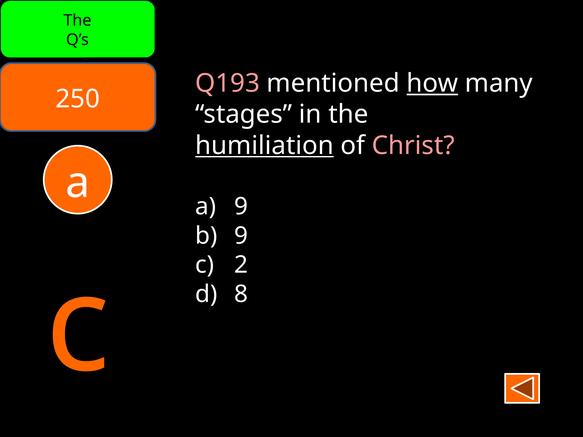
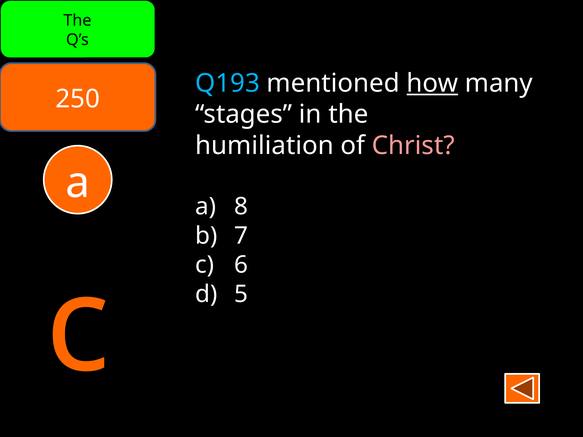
Q193 colour: pink -> light blue (228, 83)
humiliation underline: present -> none (264, 146)
a 9: 9 -> 8 (241, 207)
9: 9 -> 7 (241, 236)
2: 2 -> 6 (241, 265)
8: 8 -> 5 (241, 294)
